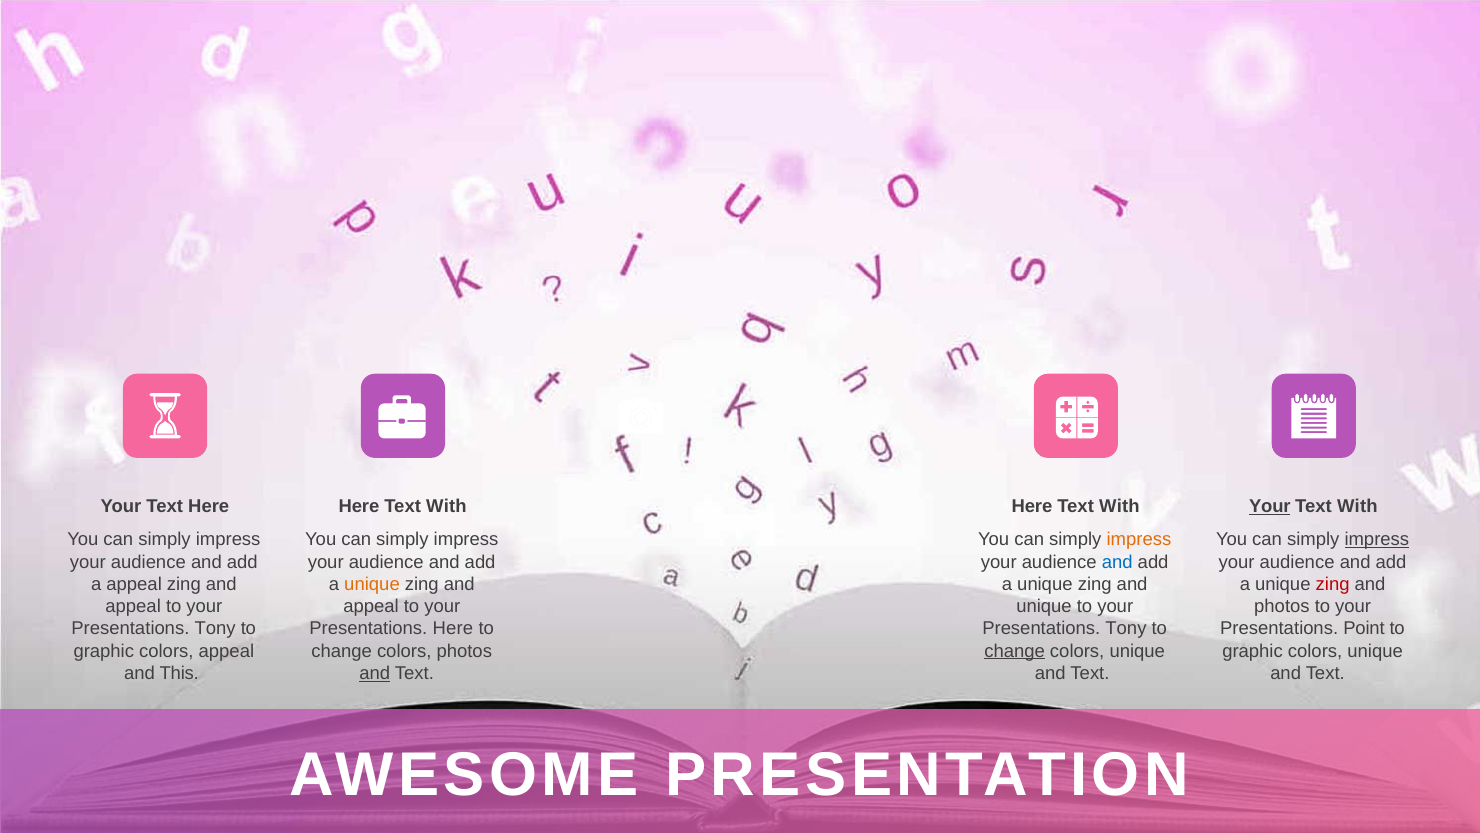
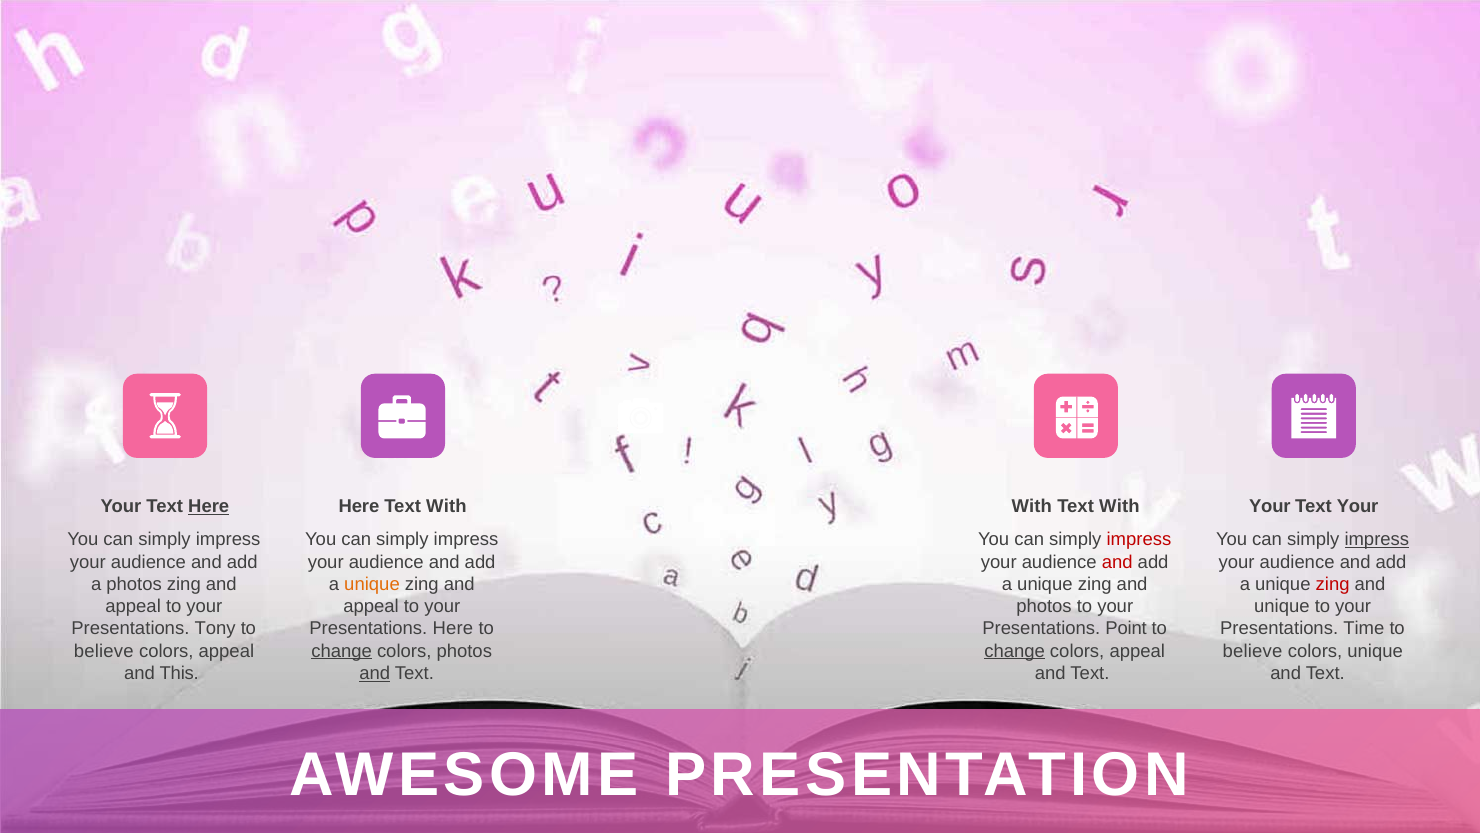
Here underline: none -> present (209, 506)
Here: Here -> With (1032, 506)
Your underline: present -> none (1270, 506)
With: With -> Your (1358, 506)
impress colour: orange -> red (1139, 540)
and colour: blue -> red (1117, 562)
a appeal: appeal -> photos (134, 584)
unique: unique -> photos (1044, 606)
photos: photos -> unique (1282, 606)
Tony: Tony -> Point (1126, 628)
Point: Point -> Time (1364, 628)
graphic: graphic -> believe (104, 651)
change underline: none -> present (342, 651)
unique: unique -> appeal (1137, 651)
graphic: graphic -> believe (1252, 651)
